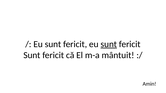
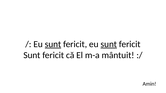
sunt underline: none -> present (53, 44)
